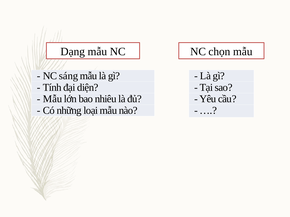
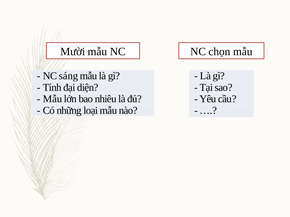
Dạng: Dạng -> Mười (73, 52)
